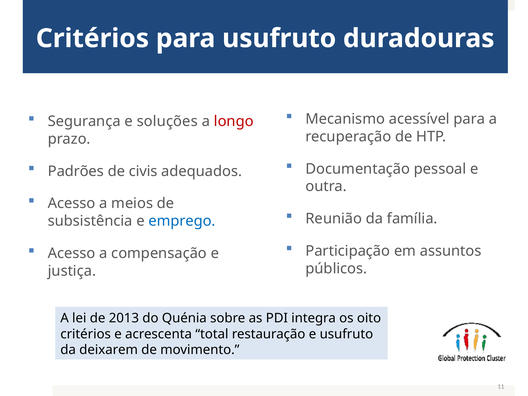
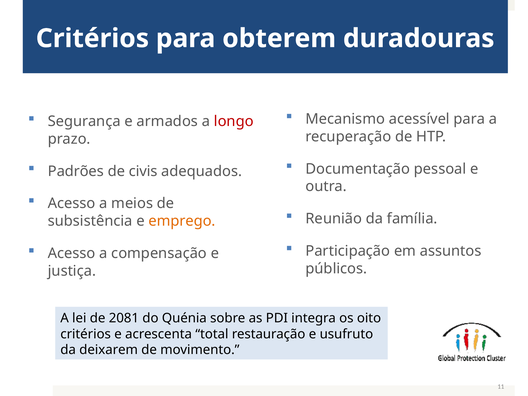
para usufruto: usufruto -> obterem (279, 38)
soluções: soluções -> armados (167, 121)
emprego colour: blue -> orange (182, 221)
2013: 2013 -> 2081 (124, 318)
